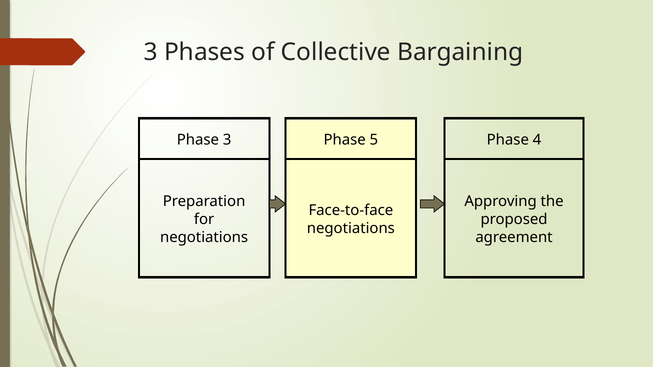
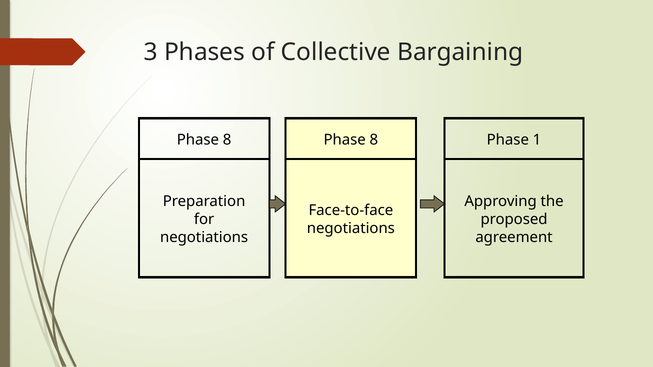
3: 3 -> 8 (227, 140)
5: 5 -> 8 (374, 140)
4: 4 -> 1 (537, 140)
